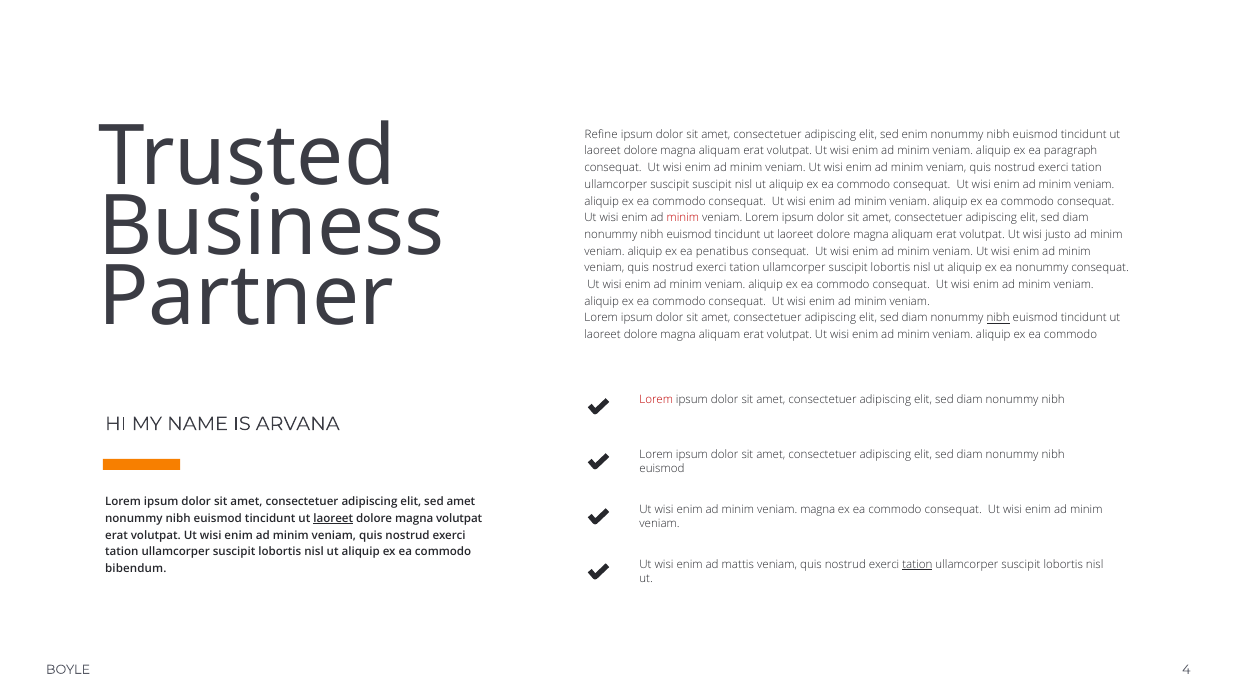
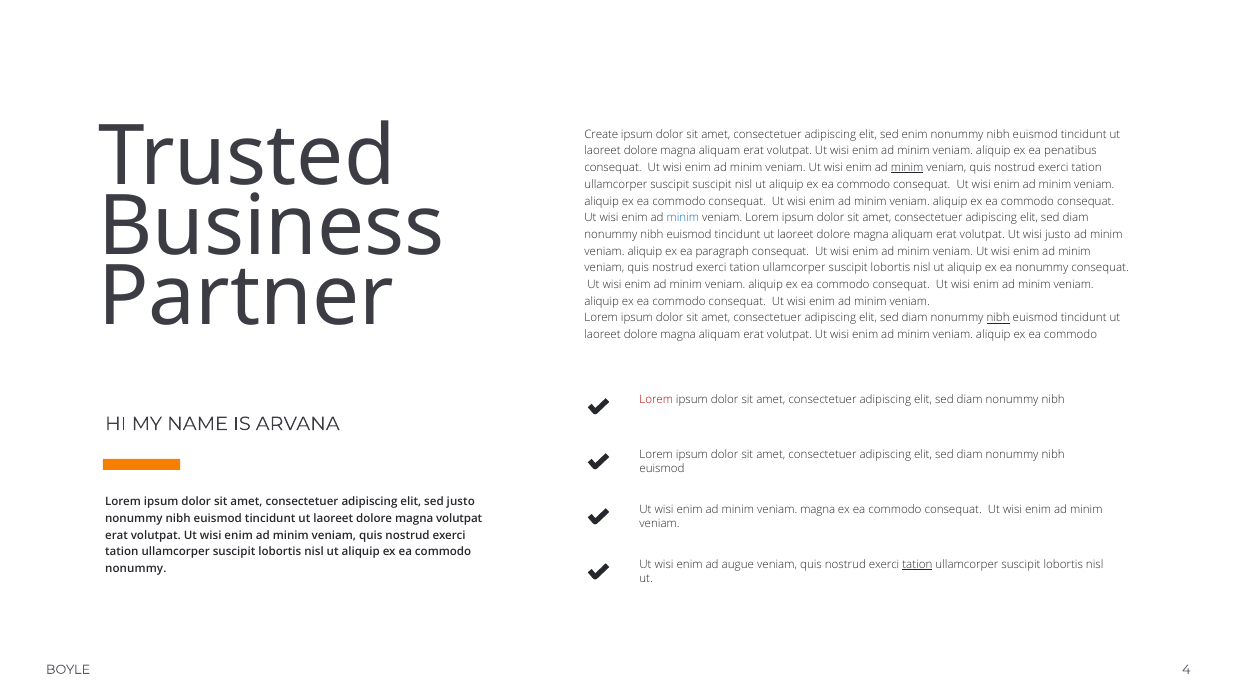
Refine: Refine -> Create (601, 134)
paragraph: paragraph -> penatibus (1071, 151)
minim underline: none -> present (907, 168)
minim colour: red -> blue (683, 218)
penatibus: penatibus -> paragraph (722, 251)
sed amet: amet -> justo (461, 501)
laoreet underline: present -> none (333, 518)
mattis: mattis -> augue (738, 564)
bibendum: bibendum -> nonummy (136, 568)
